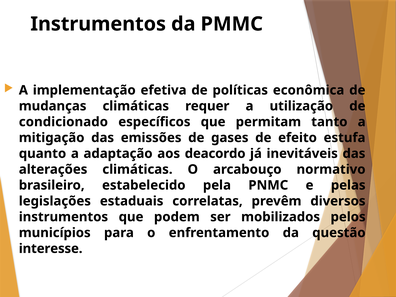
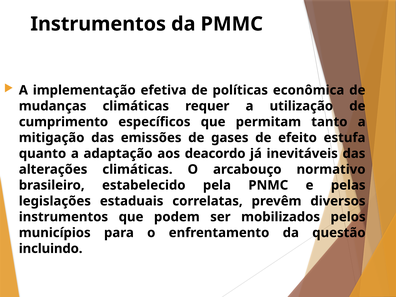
condicionado: condicionado -> cumprimento (63, 122)
interesse: interesse -> incluindo (51, 249)
